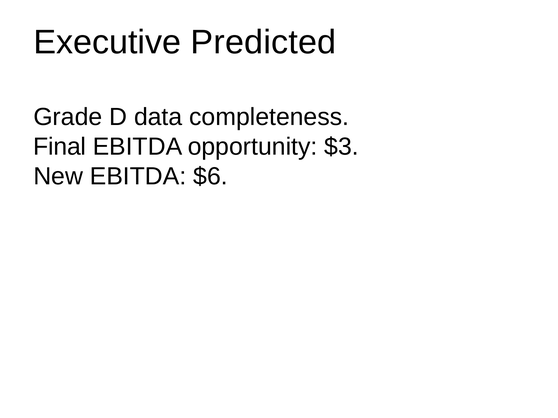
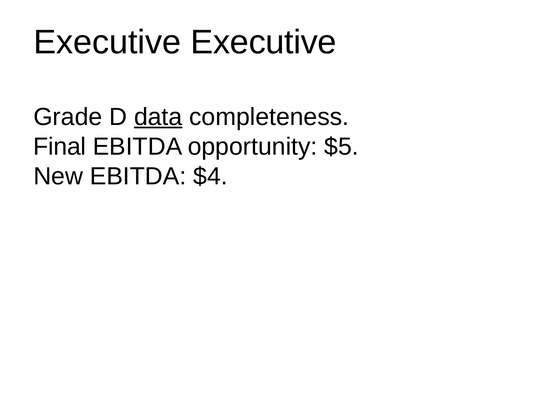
Executive Predicted: Predicted -> Executive (264, 42)
data underline: none -> present (158, 117)
$3: $3 -> $5 (341, 147)
$6: $6 -> $4 (211, 177)
